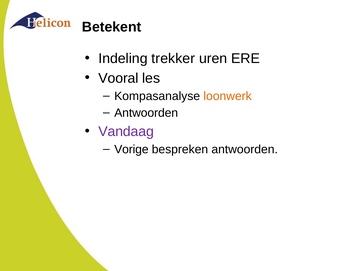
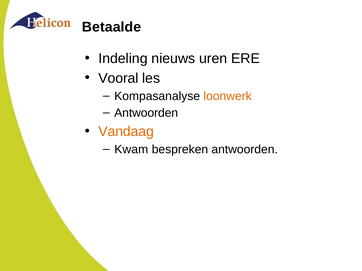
Betekent: Betekent -> Betaalde (112, 27)
trekker: trekker -> nieuws (173, 59)
Vandaag colour: purple -> orange (126, 132)
Vorige: Vorige -> Kwam (131, 150)
